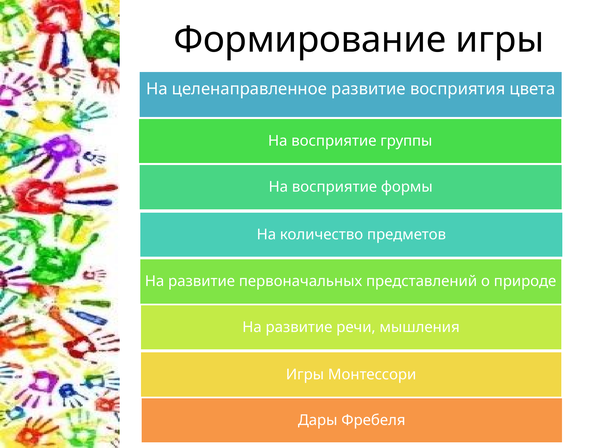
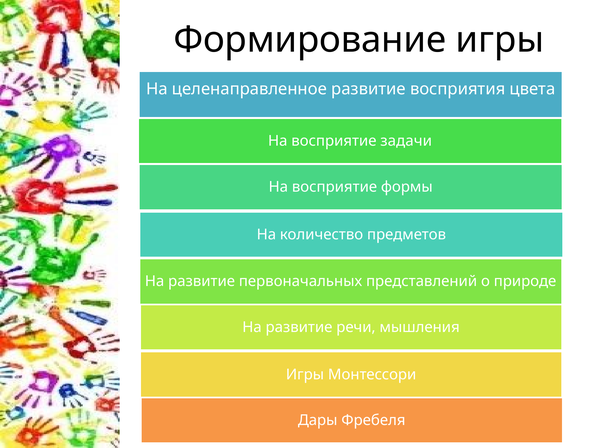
группы: группы -> задачи (406, 141)
